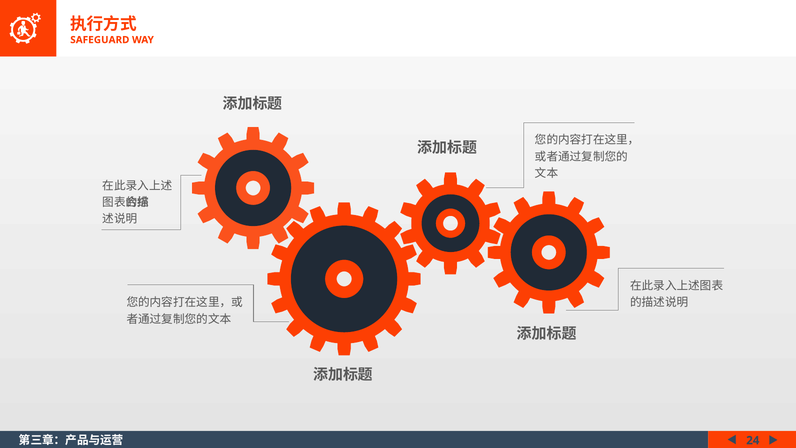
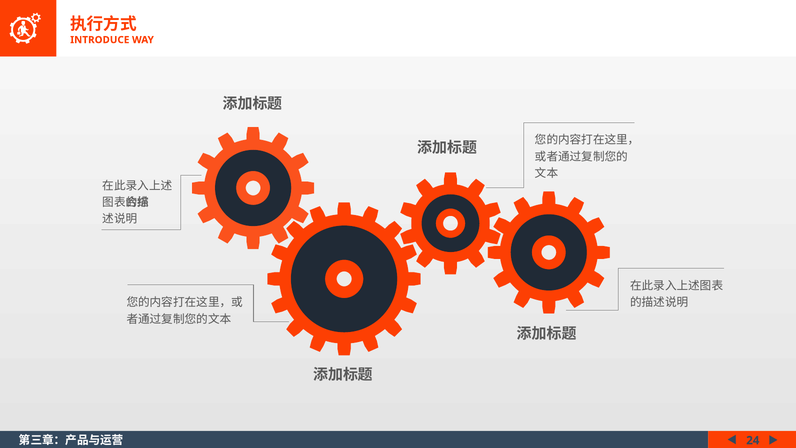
SAFEGUARD: SAFEGUARD -> INTRODUCE (100, 40)
